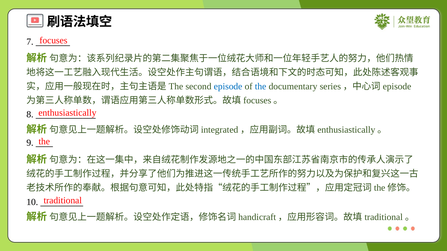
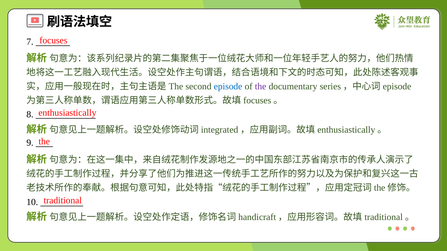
the colour: blue -> purple (261, 87)
